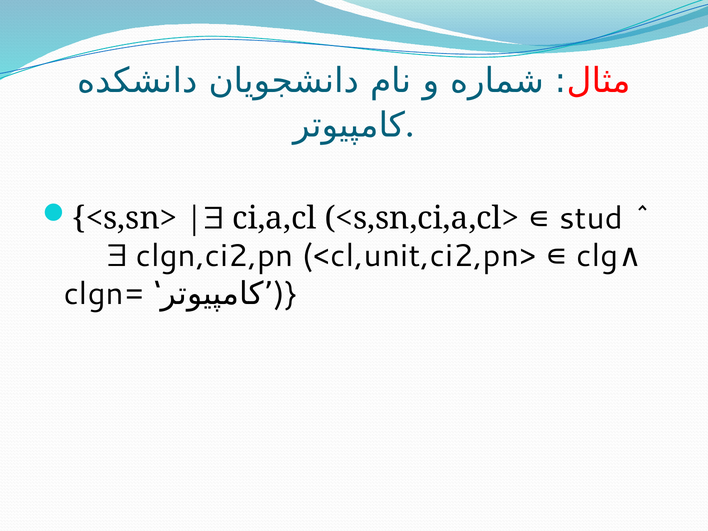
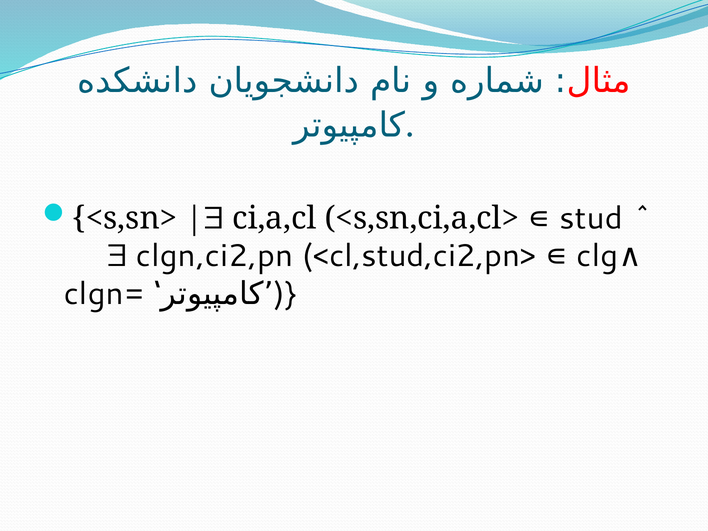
<cl,unit,ci2,pn>: <cl,unit,ci2,pn> -> <cl,stud,ci2,pn> (419, 256)
